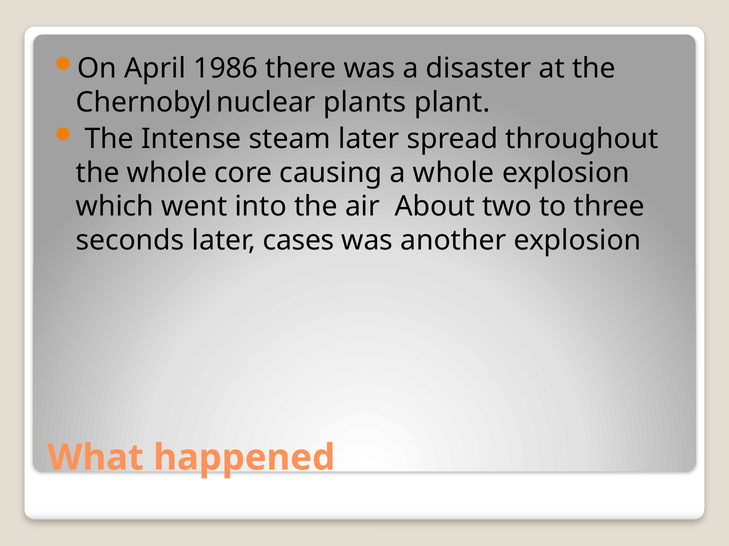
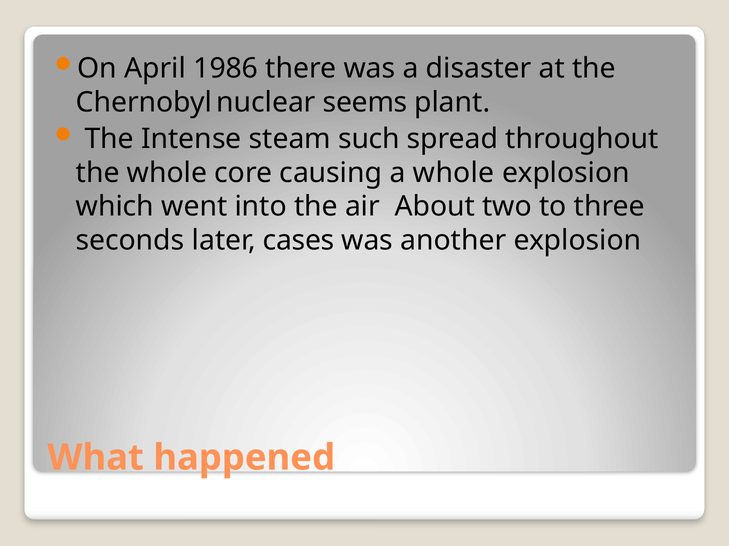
plants: plants -> seems (365, 102)
steam later: later -> such (369, 139)
